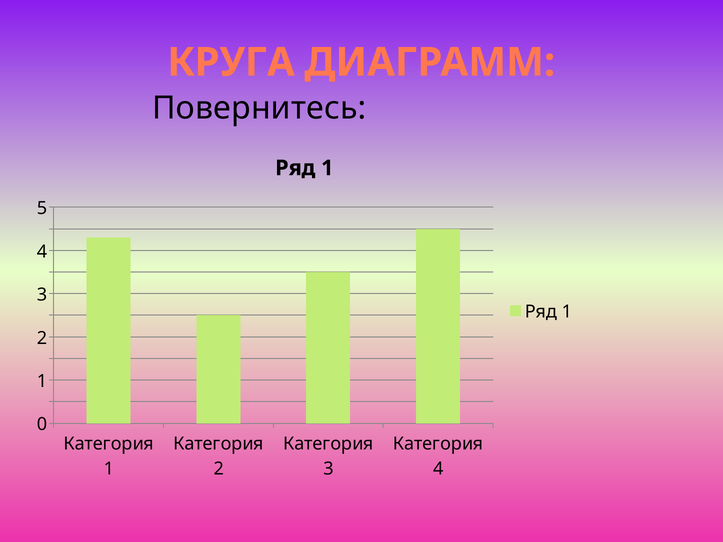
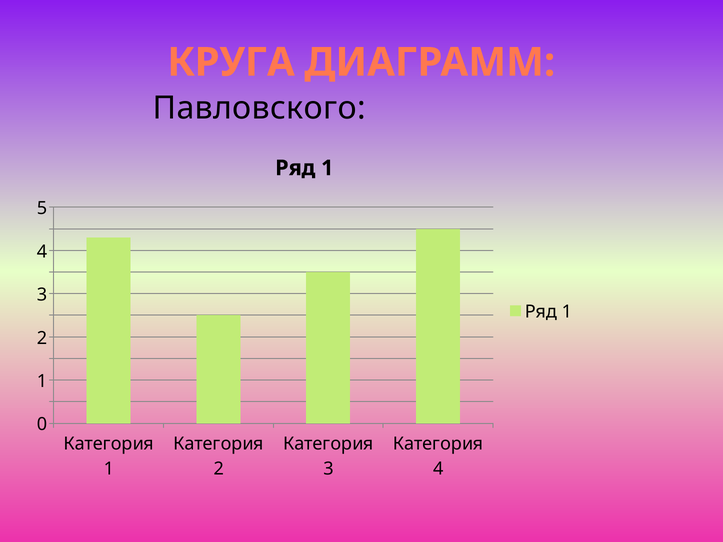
Повернитесь: Повернитесь -> Павловского (259, 108)
